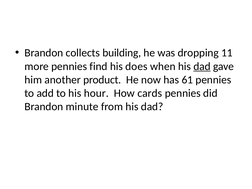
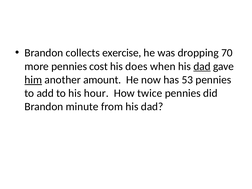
building: building -> exercise (122, 53)
11: 11 -> 70 (227, 53)
find: find -> cost (99, 66)
him underline: none -> present (33, 80)
product: product -> amount (102, 80)
61: 61 -> 53 (187, 80)
cards: cards -> twice (150, 93)
